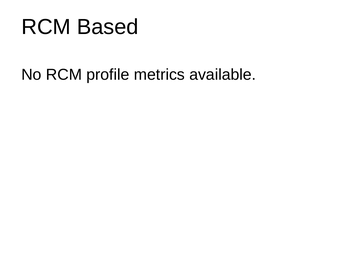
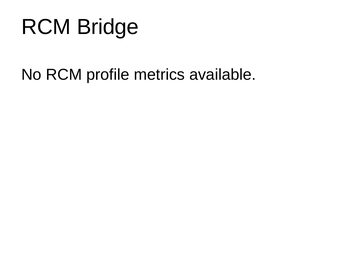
Based: Based -> Bridge (108, 27)
